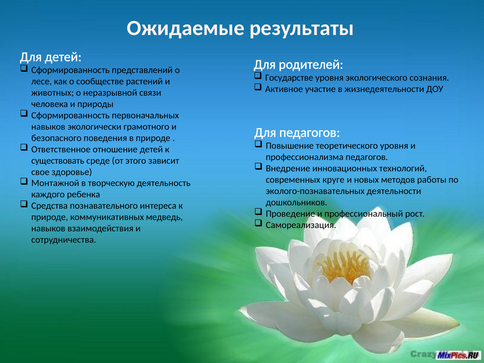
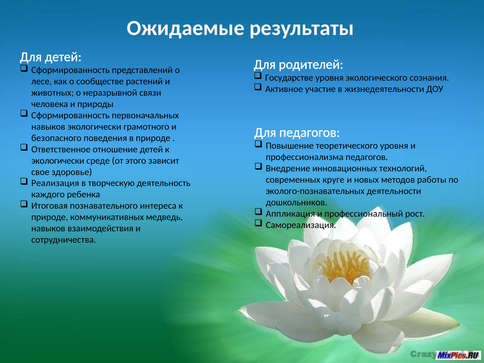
существовать: существовать -> экологически (58, 161)
Монтажной: Монтажной -> Реализация (55, 183)
Средства: Средства -> Итоговая (50, 206)
Проведение: Проведение -> Аппликация (290, 214)
